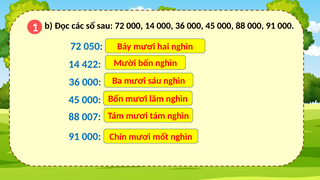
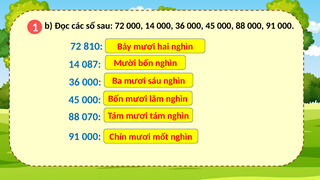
050: 050 -> 810 (93, 46)
422: 422 -> 087 (91, 64)
007: 007 -> 070 (91, 117)
